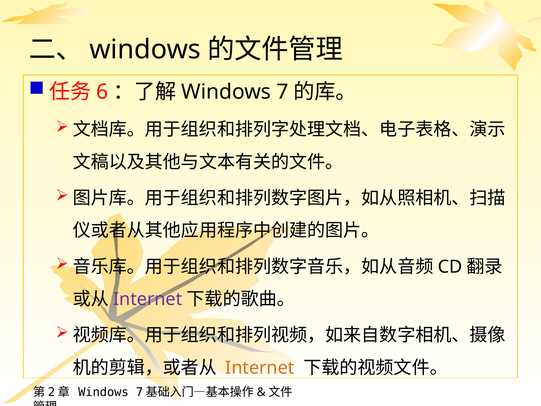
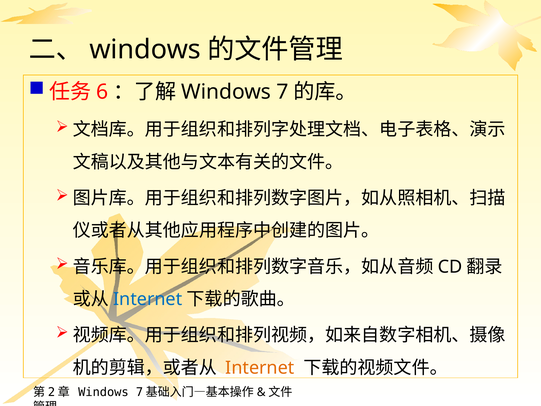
Internet colour: purple -> blue (148, 299)
